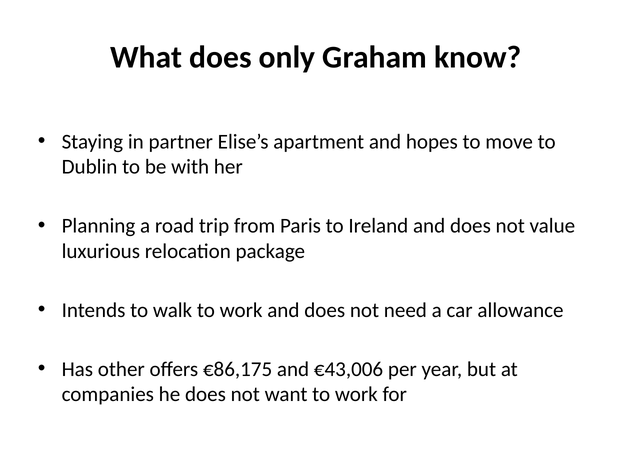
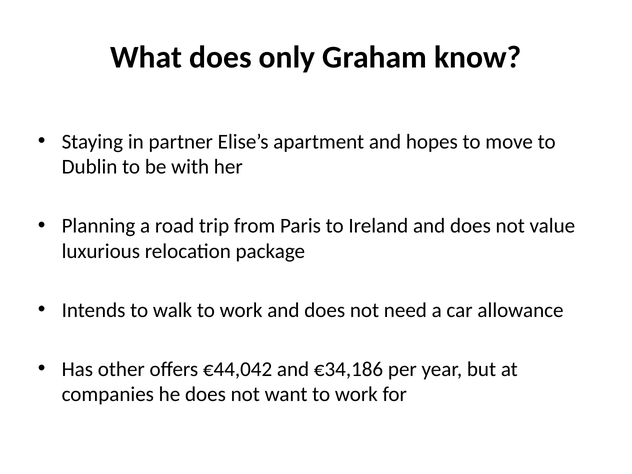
€86,175: €86,175 -> €44,042 (238, 369)
€43,006: €43,006 -> €34,186 (349, 369)
